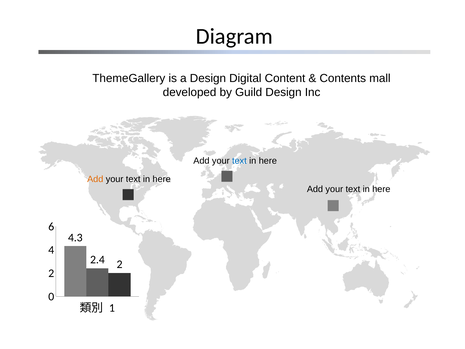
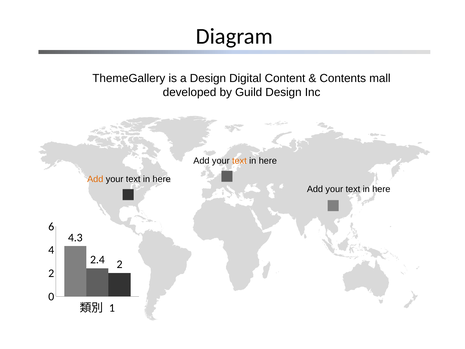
text colour: blue -> orange (239, 161)
